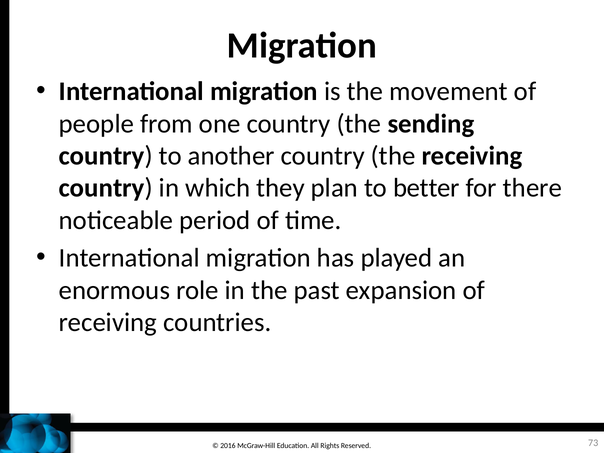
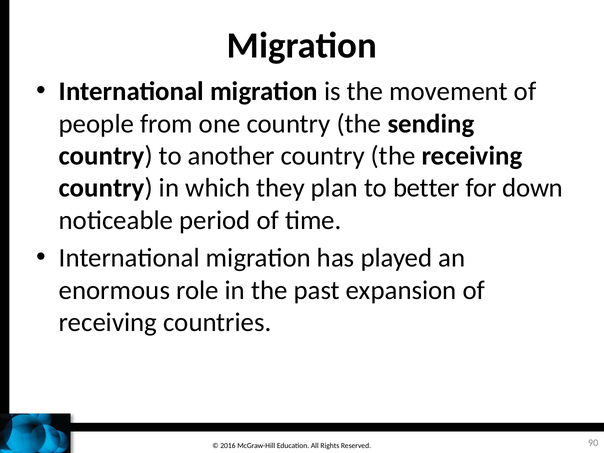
there: there -> down (533, 188)
73: 73 -> 90 (593, 443)
